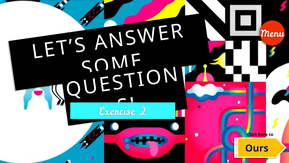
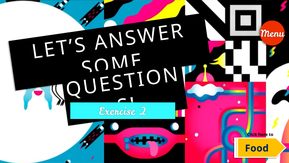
Ours: Ours -> Food (257, 148)
